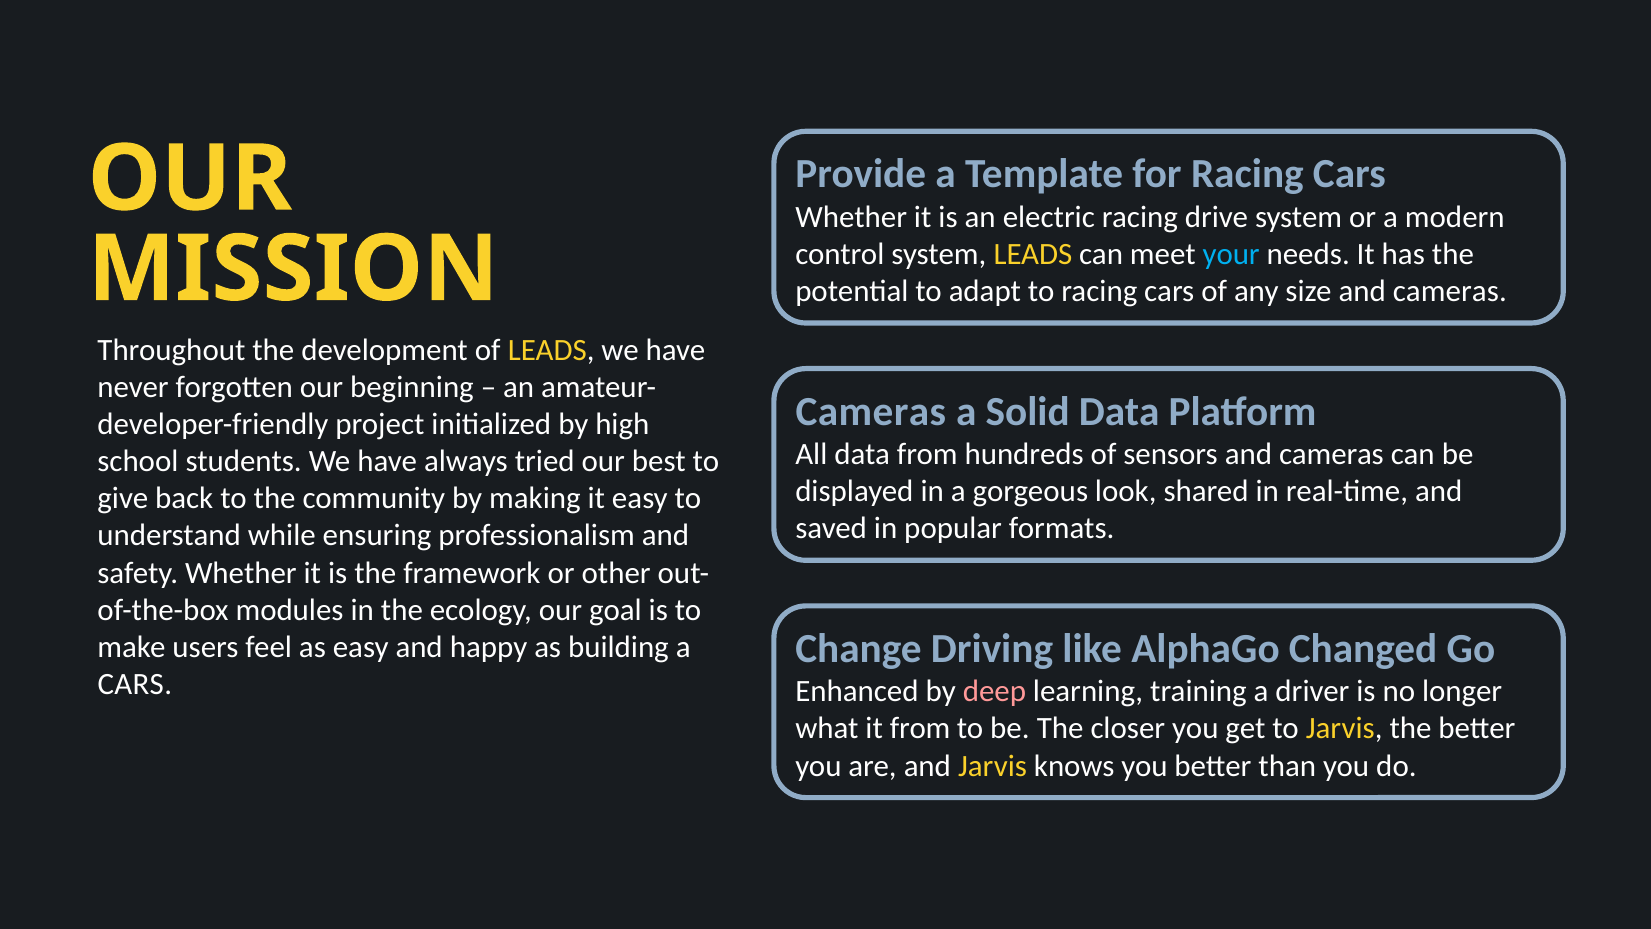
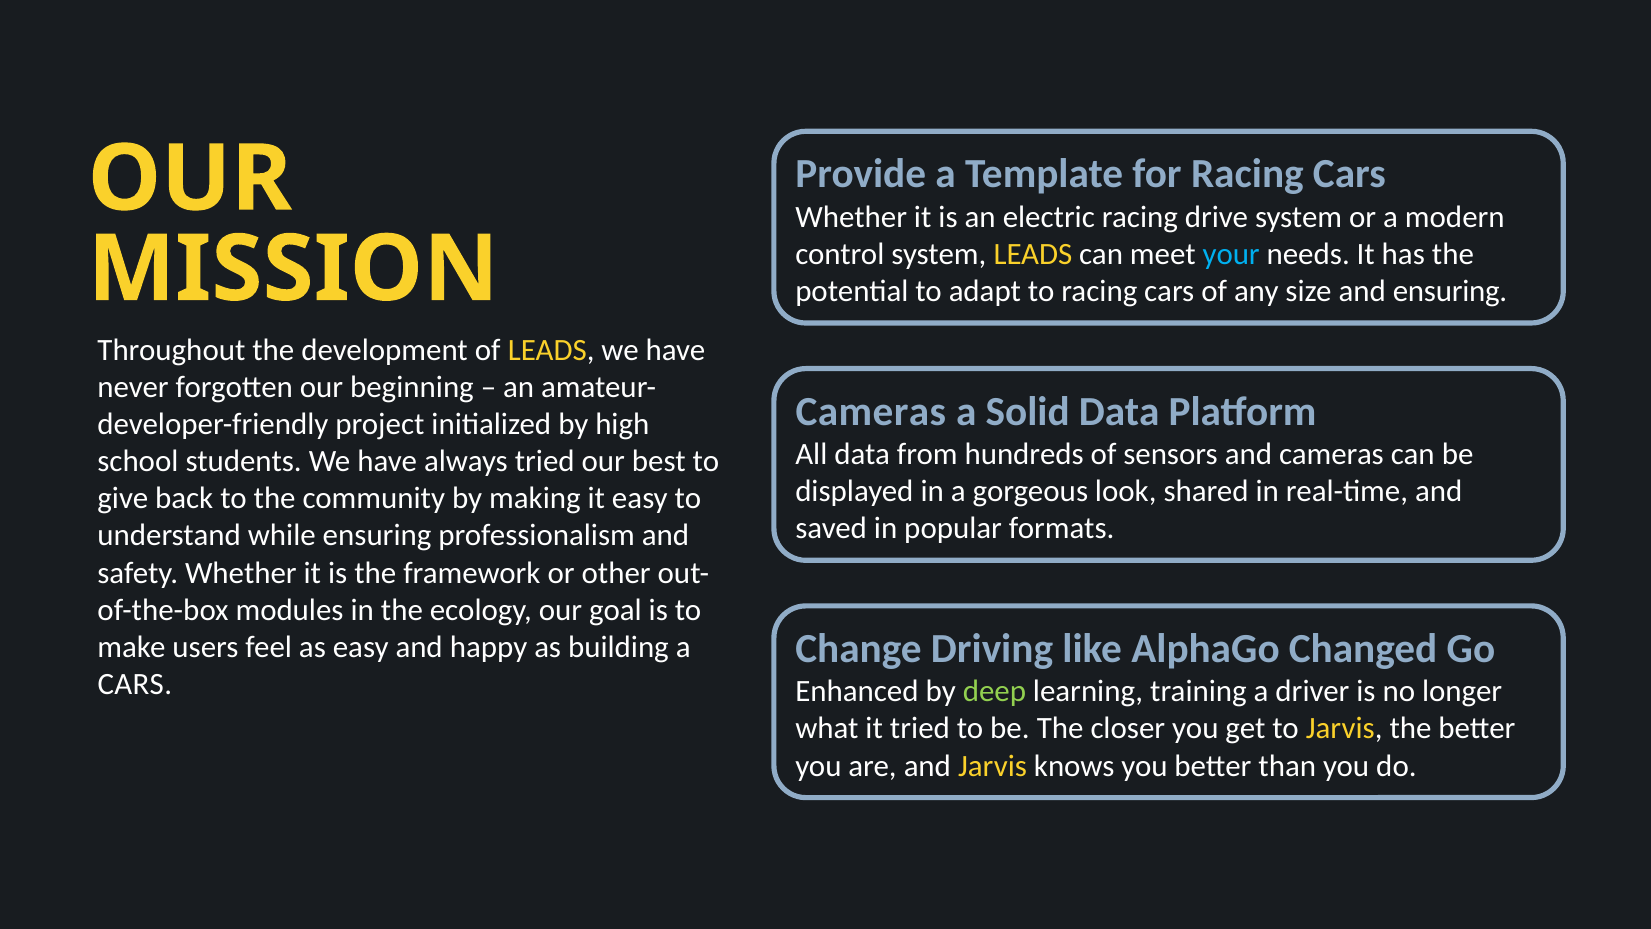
size and cameras: cameras -> ensuring (1450, 291)
deep colour: pink -> light green (994, 691)
it from: from -> tried (920, 728)
